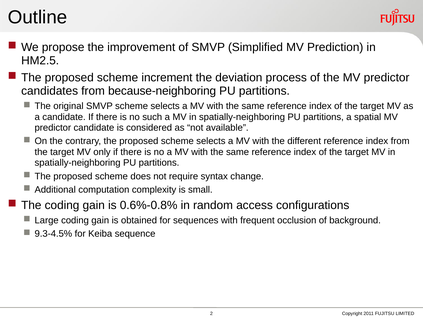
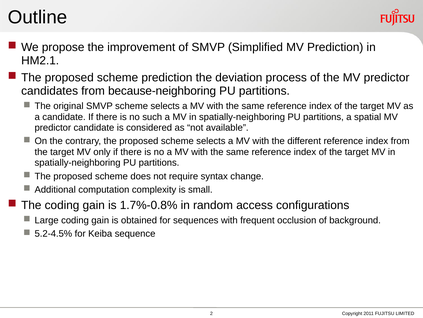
HM2.5: HM2.5 -> HM2.1 (40, 61)
scheme increment: increment -> prediction (167, 77)
0.6%-0.8%: 0.6%-0.8% -> 1.7%-0.8% (149, 205)
9.3-4.5%: 9.3-4.5% -> 5.2-4.5% (53, 233)
